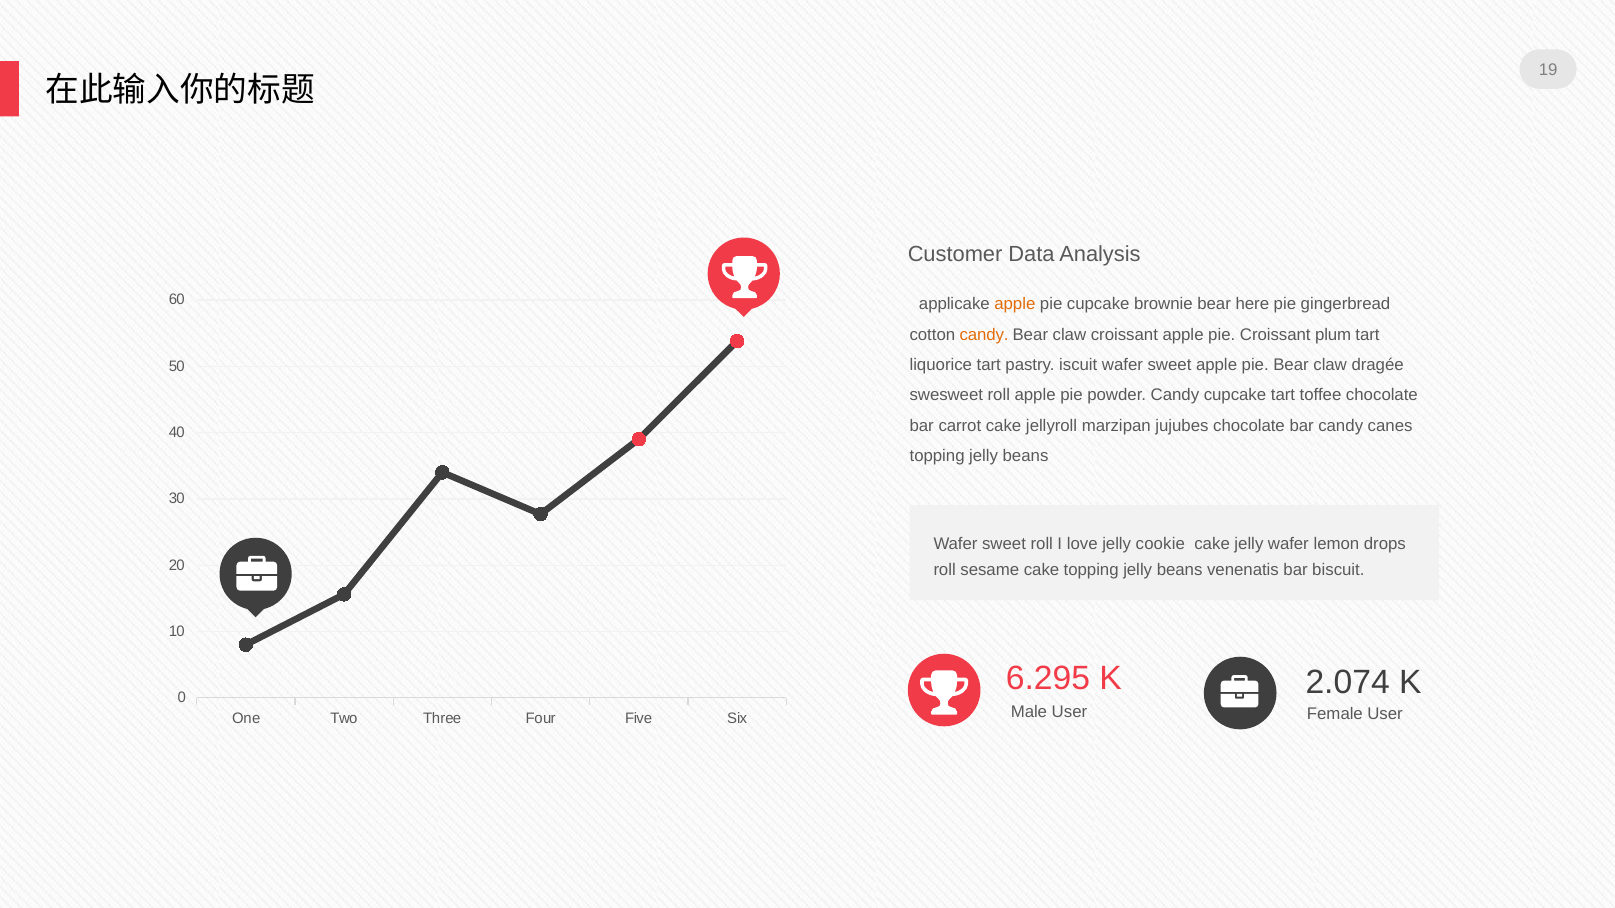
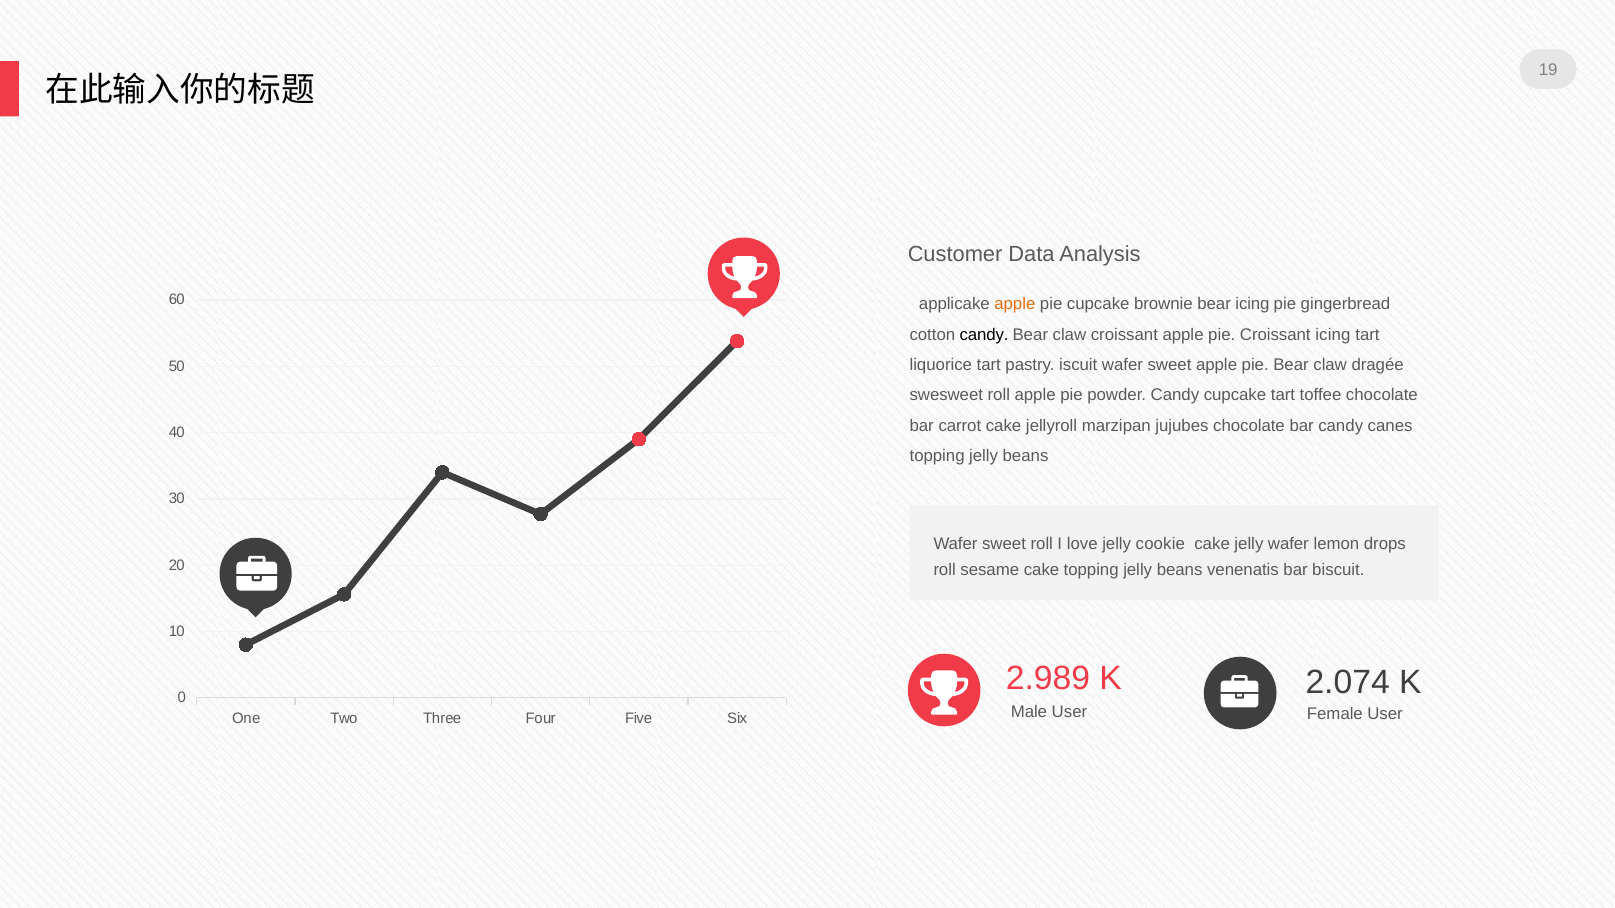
bear here: here -> icing (1252, 304)
candy colour: orange -> black (984, 335)
Croissant plum: plum -> icing (1333, 335)
6.295: 6.295 -> 2.989 (1048, 679)
